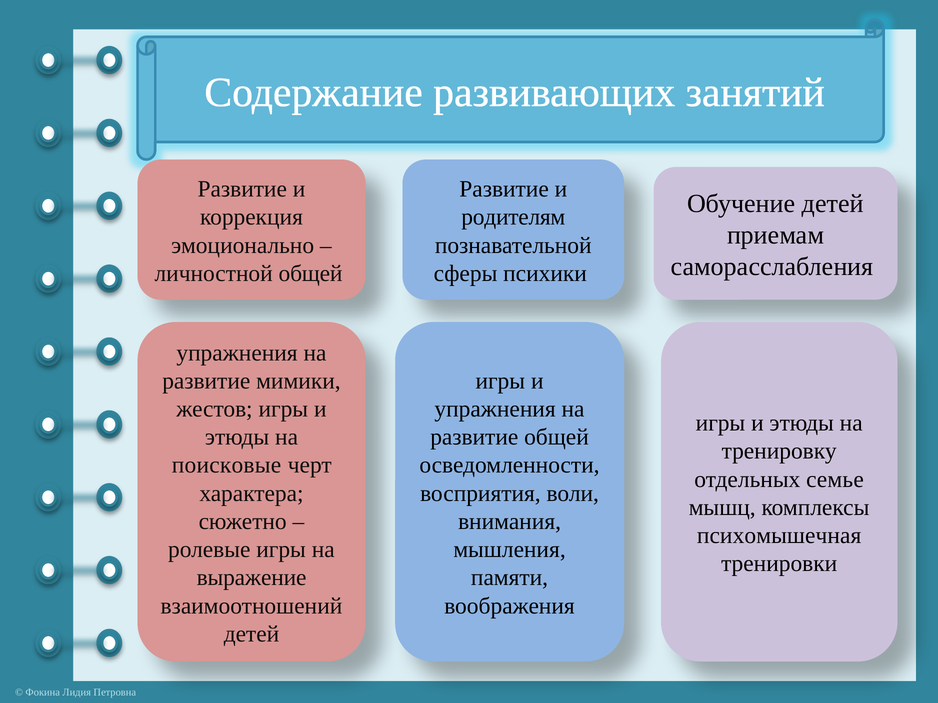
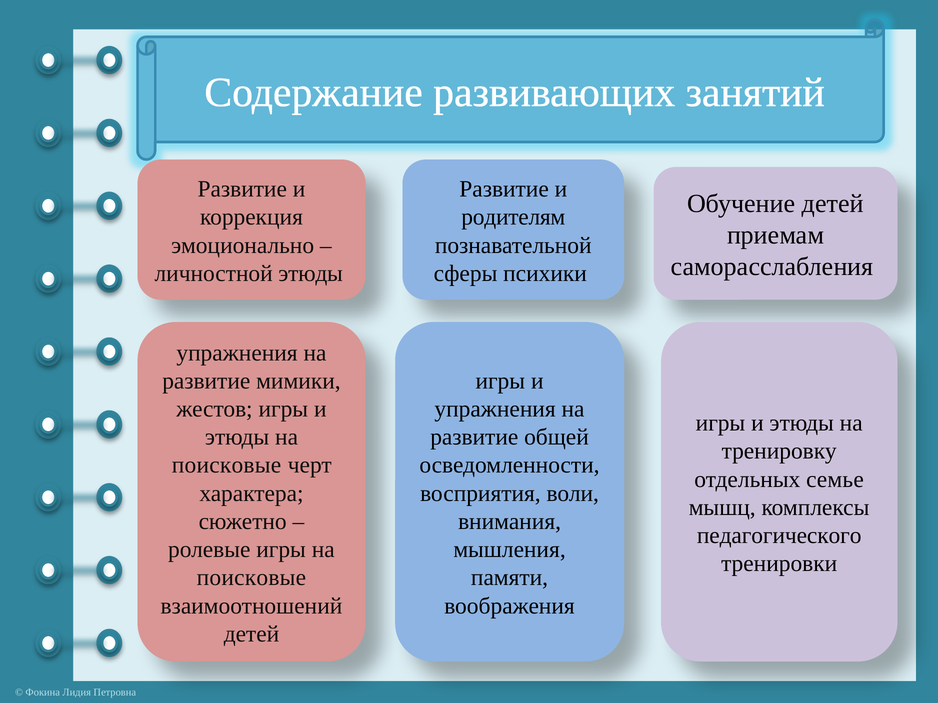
личностной общей: общей -> этюды (311, 274)
психомышечная: психомышечная -> педагогического (779, 536)
выражение: выражение -> поисковые (251, 578)
